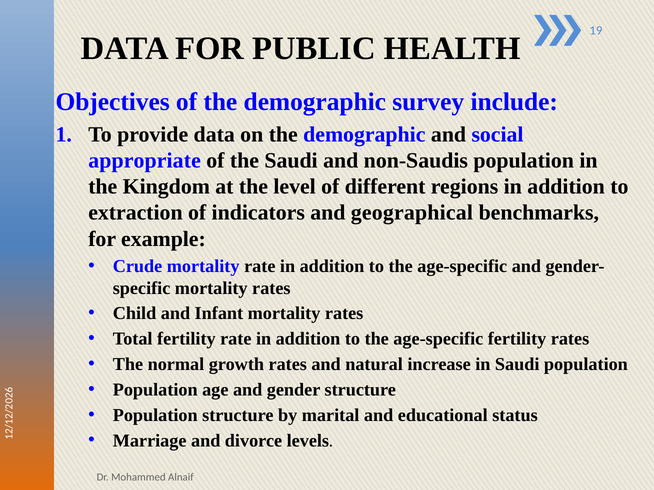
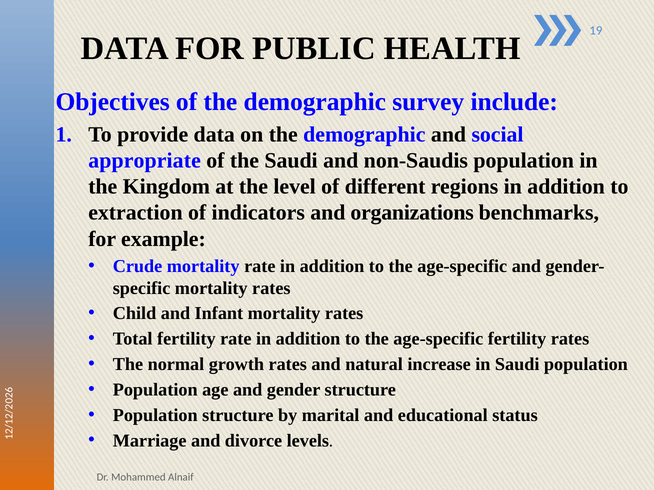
geographical: geographical -> organizations (412, 213)
